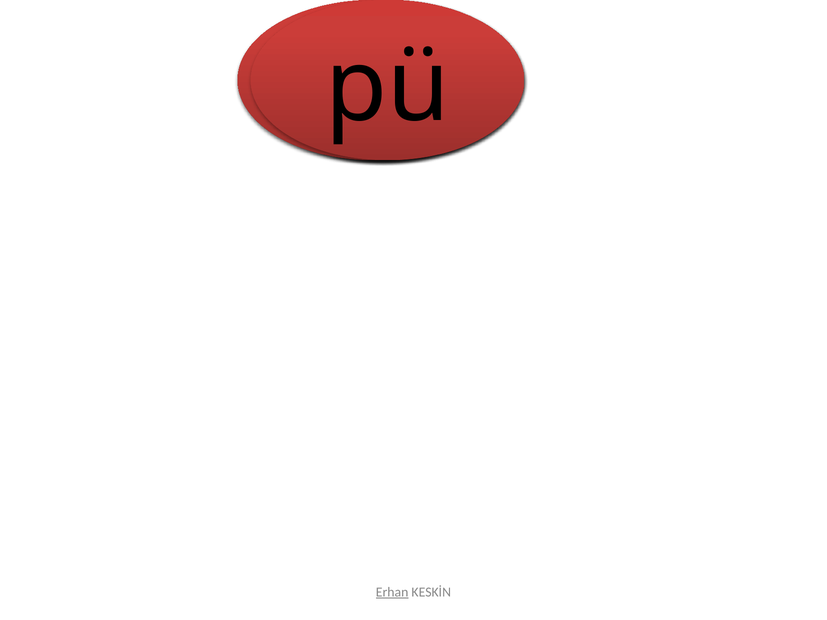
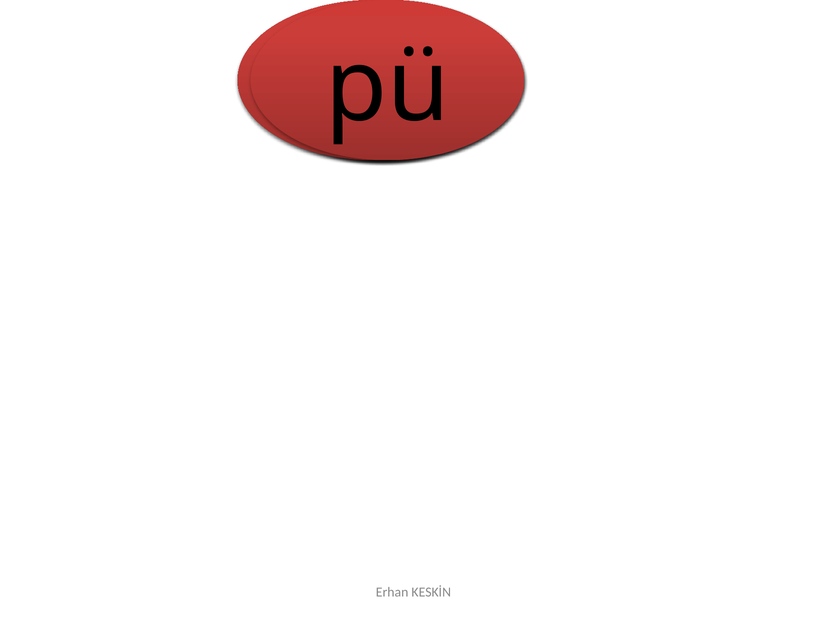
Erhan underline: present -> none (392, 592)
